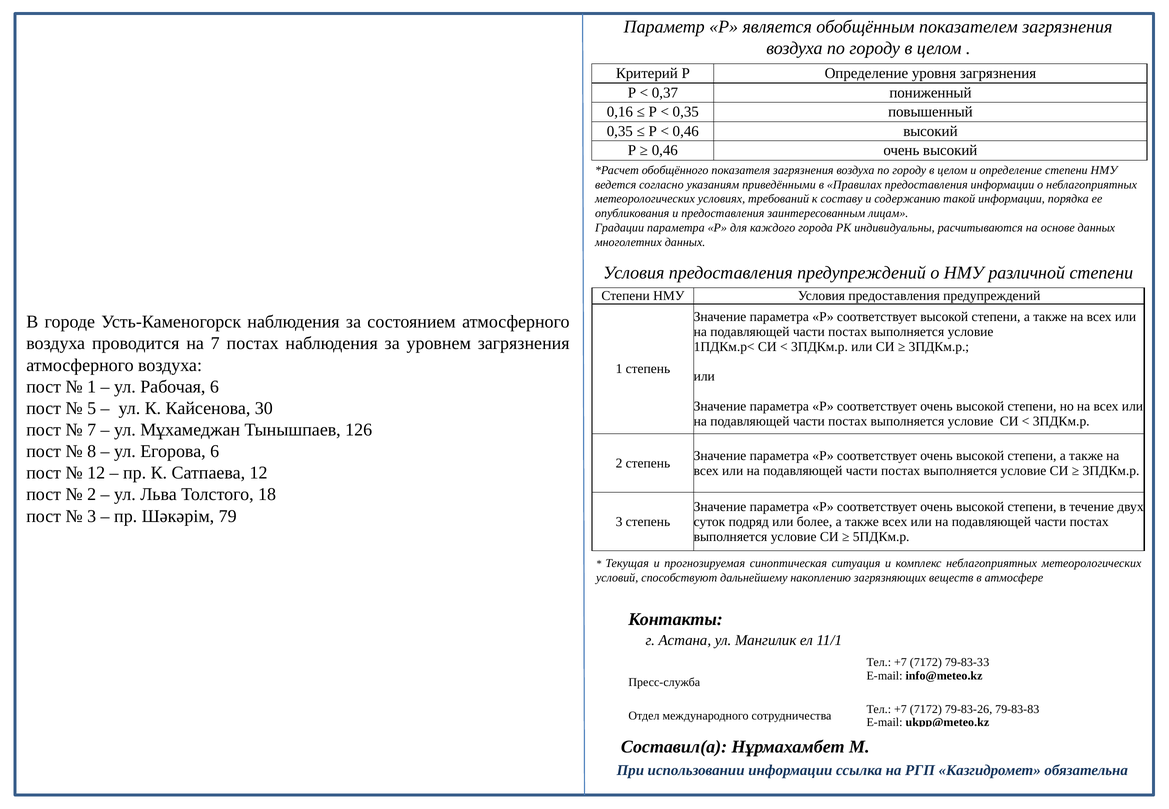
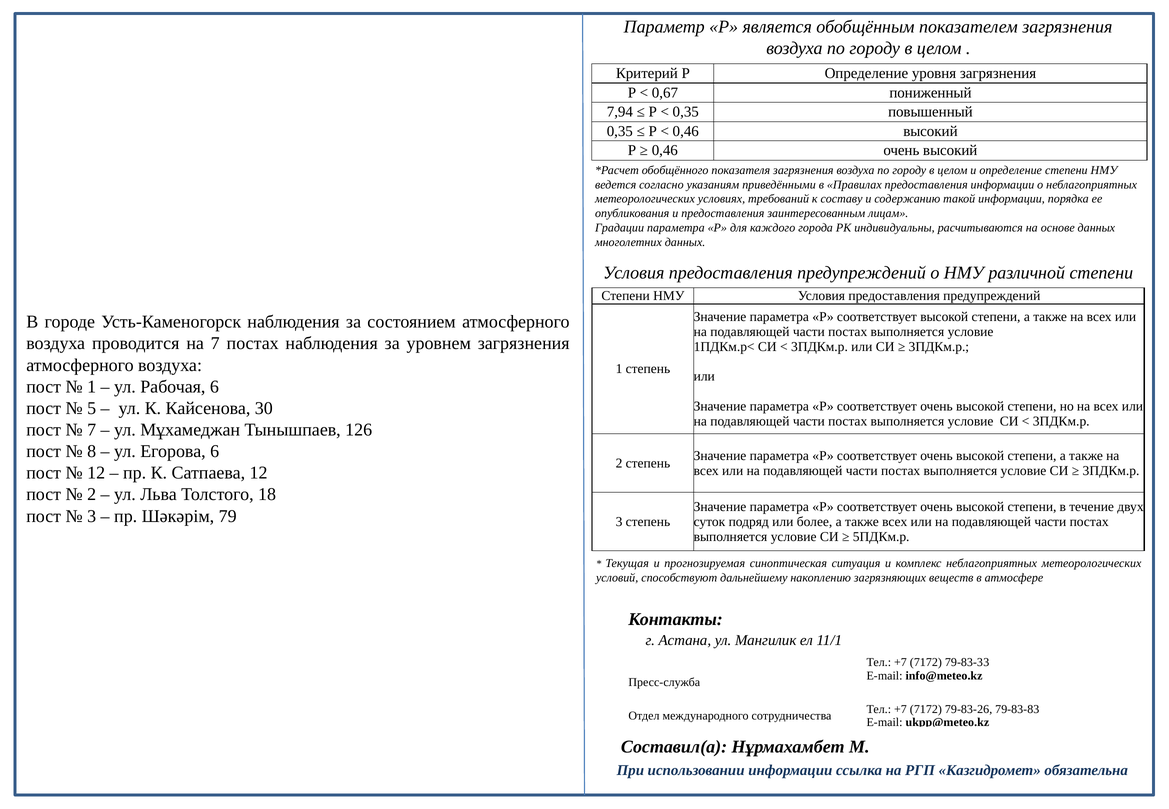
0,37: 0,37 -> 0,67 (665, 93)
0,16: 0,16 -> 7,94 (620, 112)
